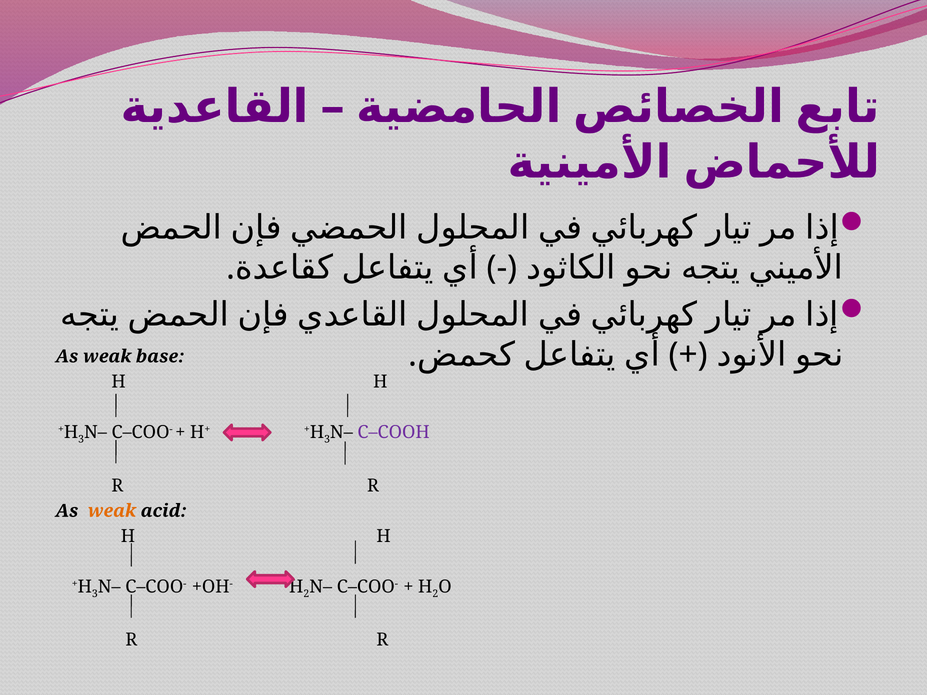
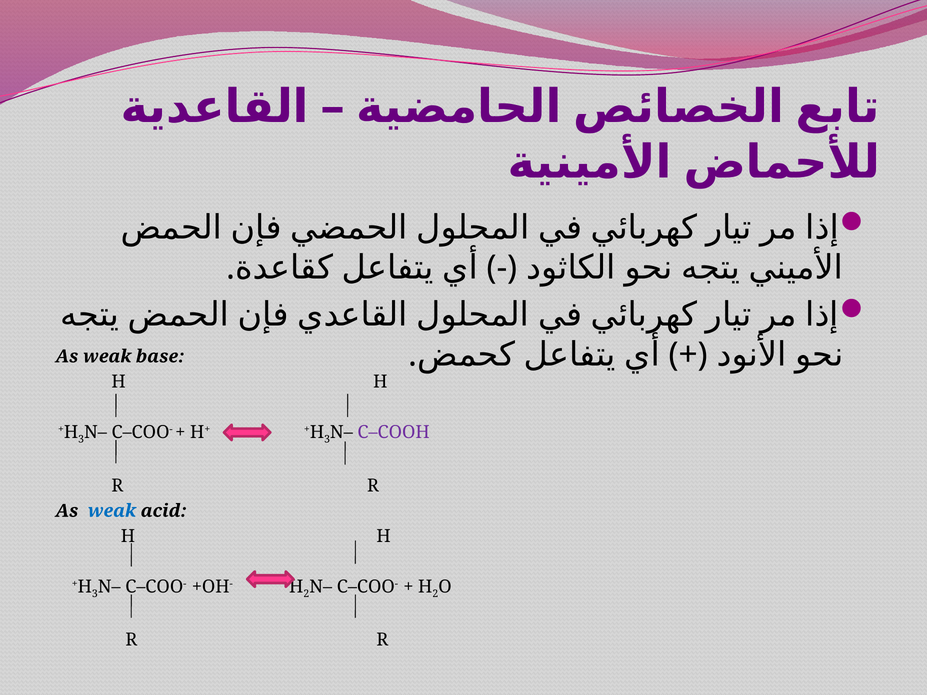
weak colour: orange -> blue (112, 511)
